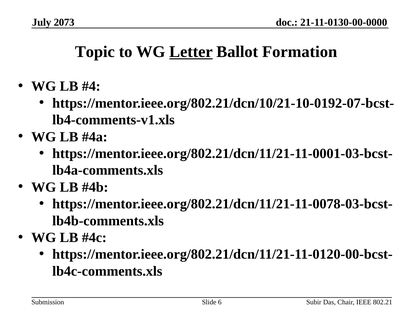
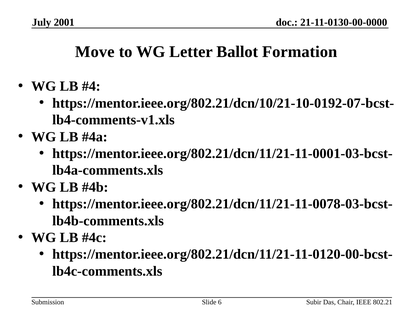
2073: 2073 -> 2001 (64, 22)
Topic: Topic -> Move (95, 52)
Letter underline: present -> none (191, 52)
